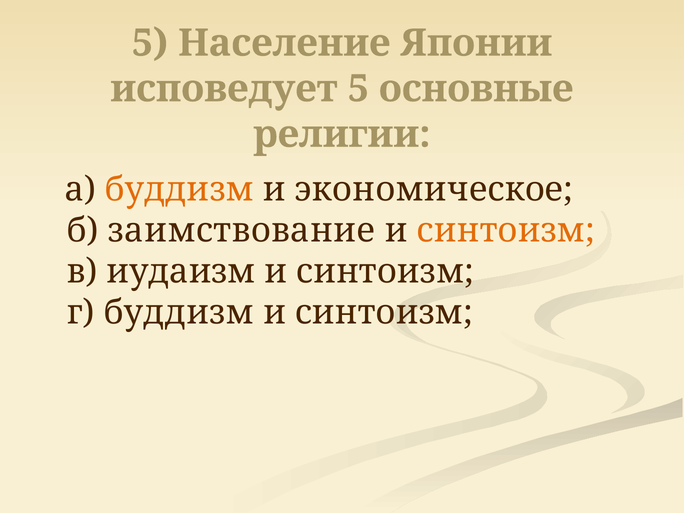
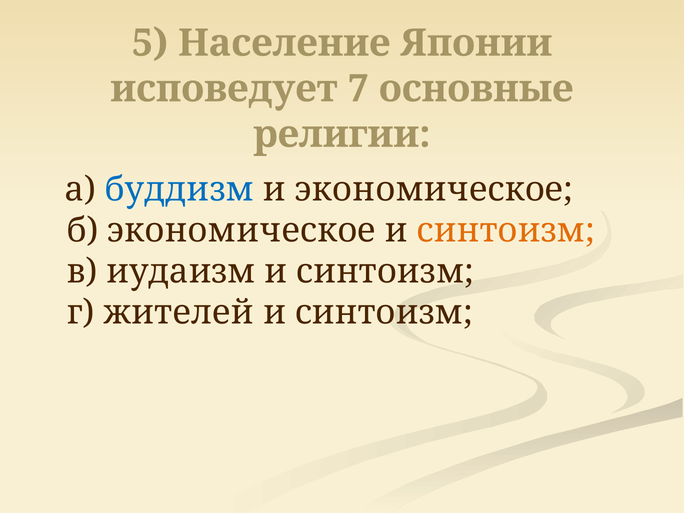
исповедует 5: 5 -> 7 (358, 89)
буддизм colour: orange -> blue (179, 189)
б заимствование: заимствование -> экономическое (242, 230)
г буддизм: буддизм -> жителей (179, 312)
